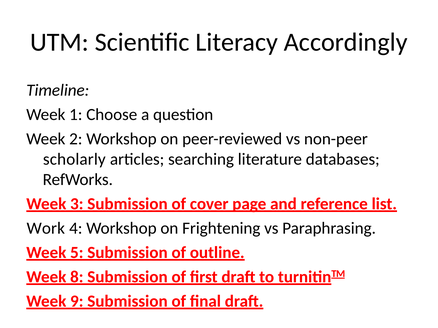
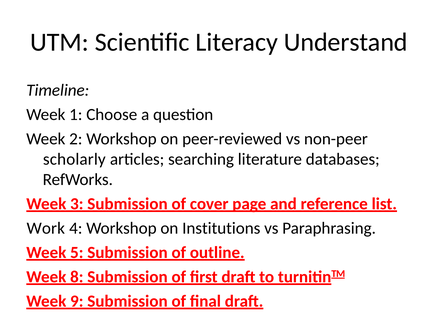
Accordingly: Accordingly -> Understand (346, 42)
Frightening: Frightening -> Institutions (221, 229)
